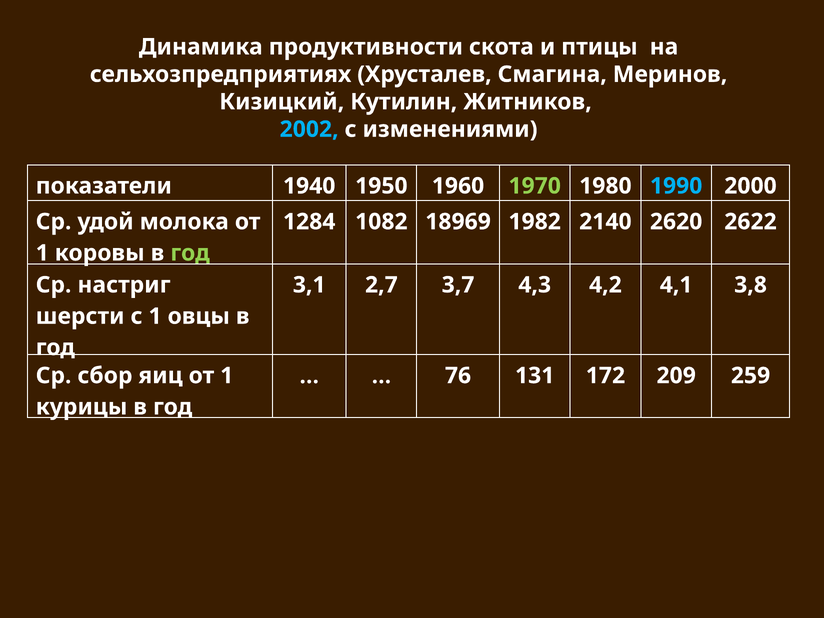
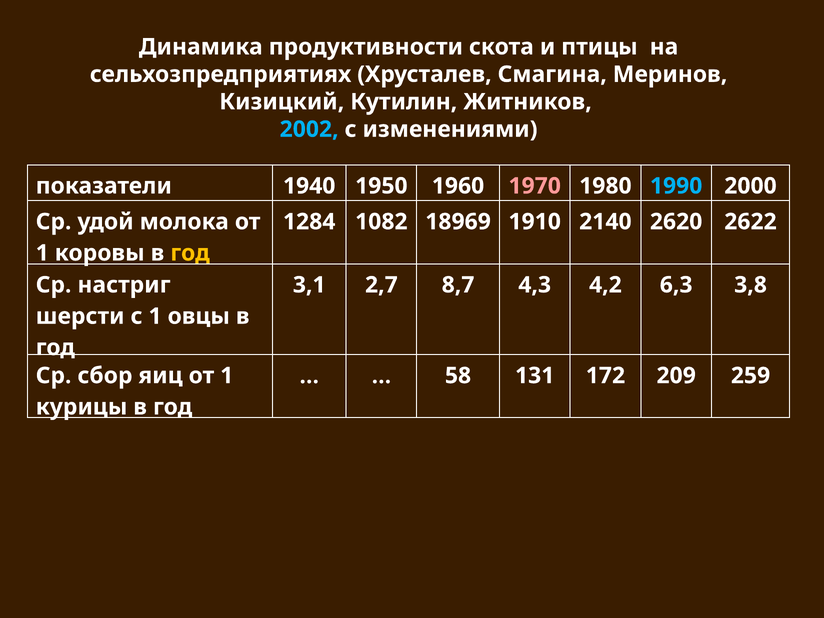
1970 colour: light green -> pink (535, 186)
1982: 1982 -> 1910 (535, 222)
год colour: light green -> yellow (190, 253)
3,7: 3,7 -> 8,7 (458, 285)
4,1: 4,1 -> 6,3 (676, 285)
76: 76 -> 58 (458, 376)
